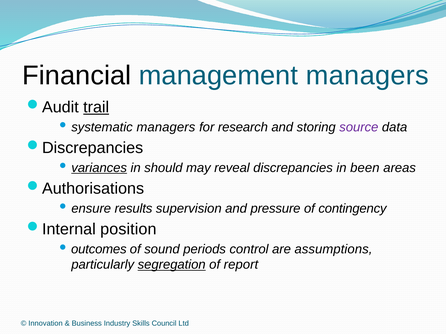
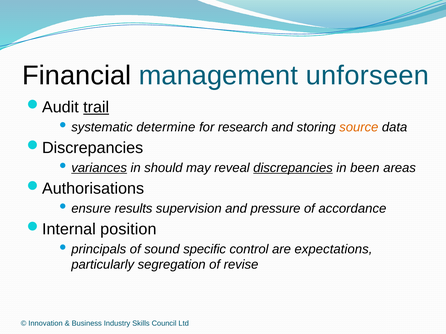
management managers: managers -> unforseen (367, 76)
systematic managers: managers -> determine (166, 127)
source colour: purple -> orange (359, 127)
discrepancies underline: none -> present (293, 168)
contingency: contingency -> accordance (352, 209)
outcomes: outcomes -> principals (99, 249)
periods: periods -> specific (205, 249)
assumptions: assumptions -> expectations (333, 249)
segregation underline: present -> none (172, 265)
report: report -> revise (241, 265)
